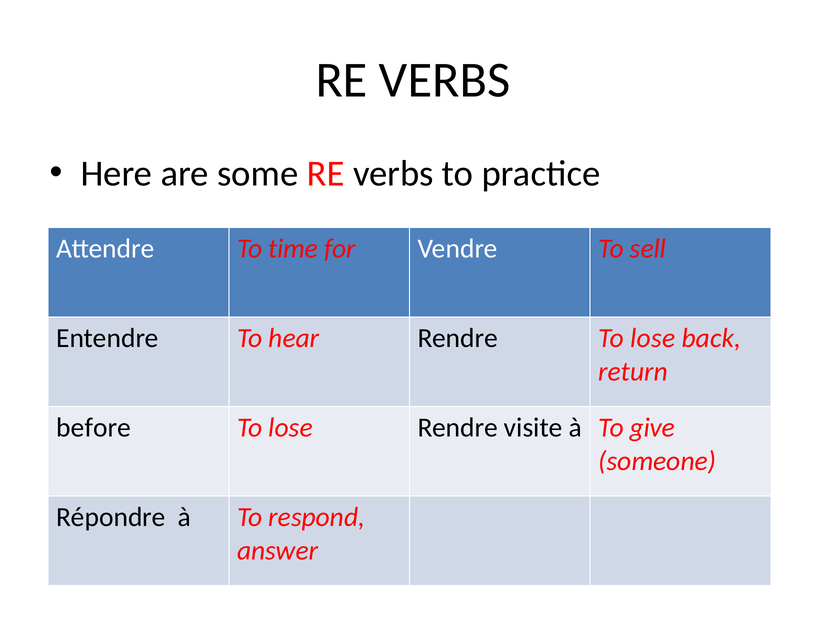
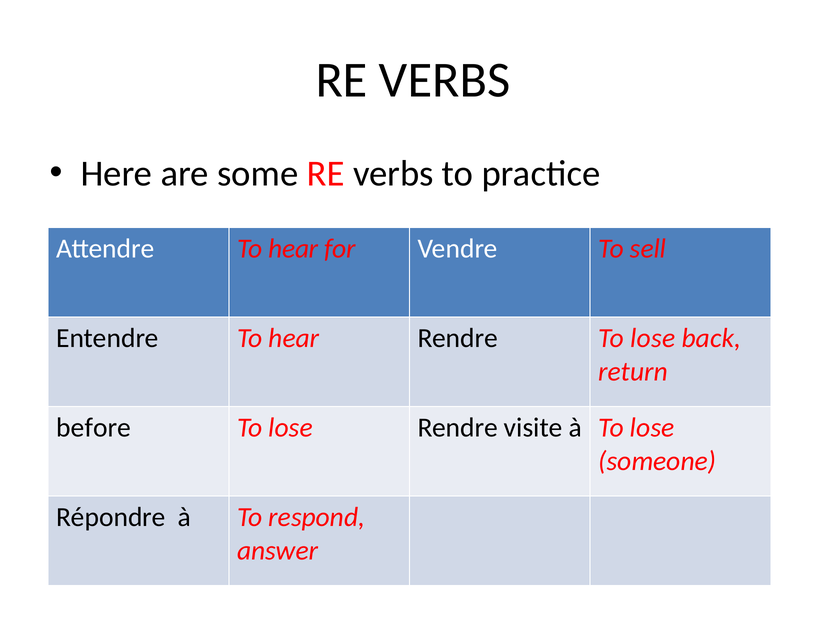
Attendre To time: time -> hear (293, 248)
à To give: give -> lose (652, 427)
